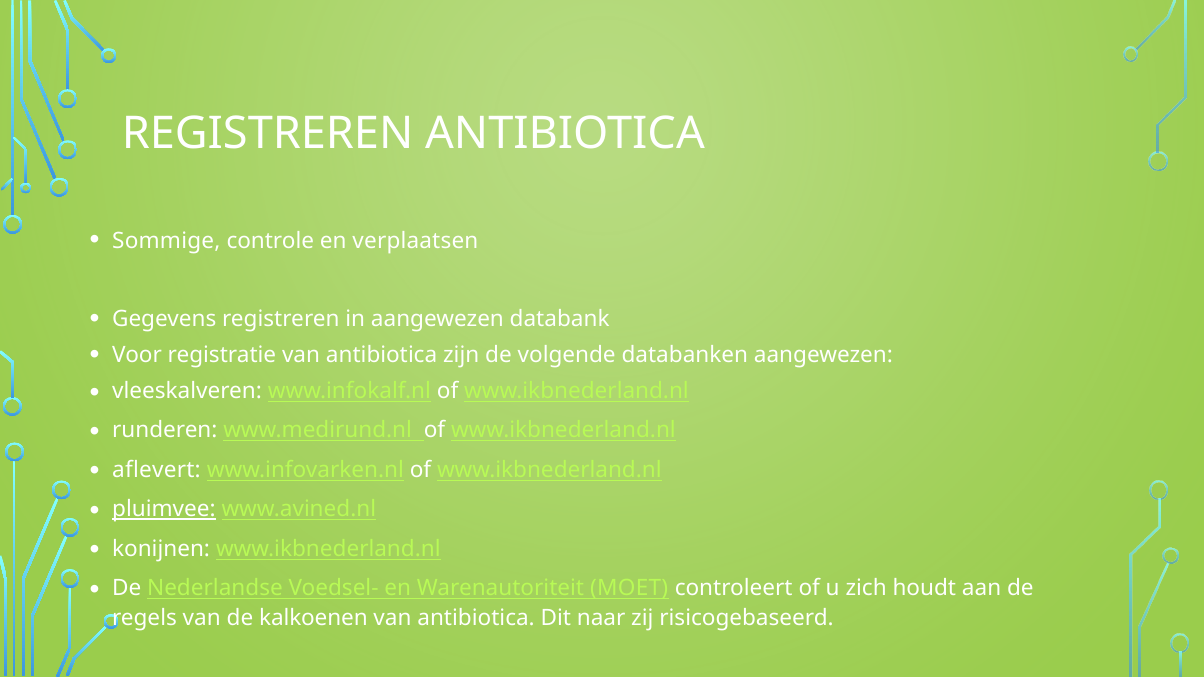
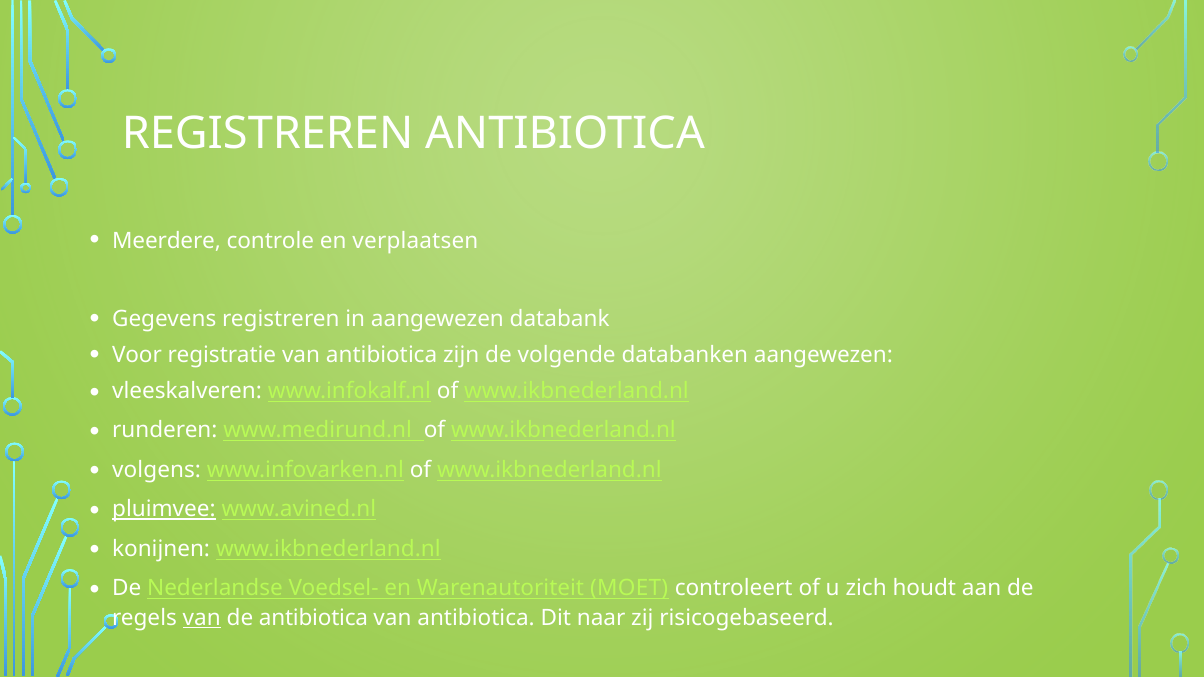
Sommige: Sommige -> Meerdere (167, 241)
aflevert: aflevert -> volgens (157, 470)
van underline: none -> present (202, 618)
de kalkoenen: kalkoenen -> antibiotica (313, 618)
